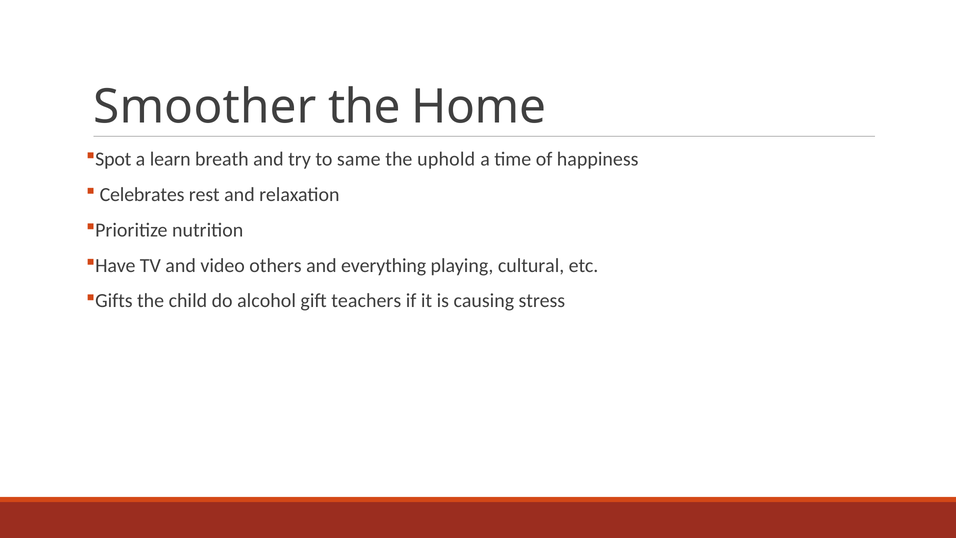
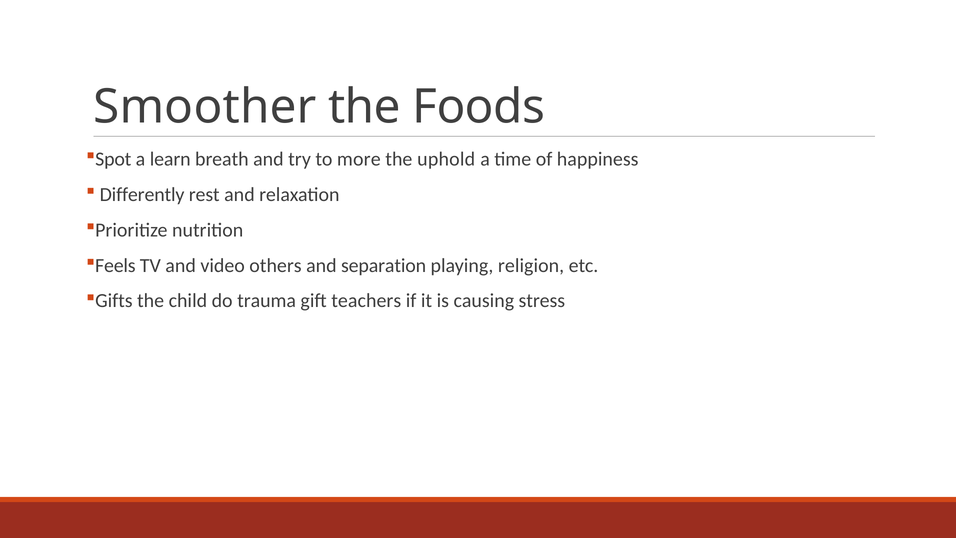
Home: Home -> Foods (479, 107)
same: same -> more (359, 159)
Celebrates: Celebrates -> Differently (142, 194)
Have: Have -> Feels (115, 265)
everything: everything -> separation (384, 265)
cultural: cultural -> religion (531, 265)
alcohol: alcohol -> trauma (267, 301)
